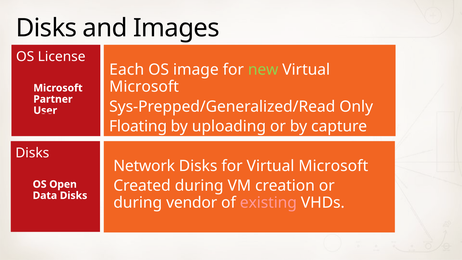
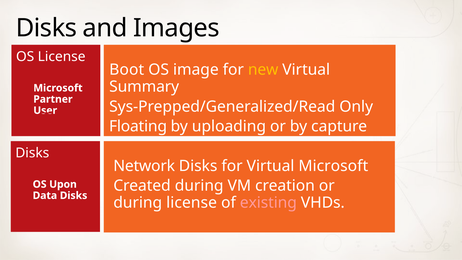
Each: Each -> Boot (127, 70)
new colour: light green -> yellow (263, 70)
Microsoft: Microsoft -> Summary (144, 87)
Open: Open -> Upon (63, 184)
during vendor: vendor -> license (192, 203)
